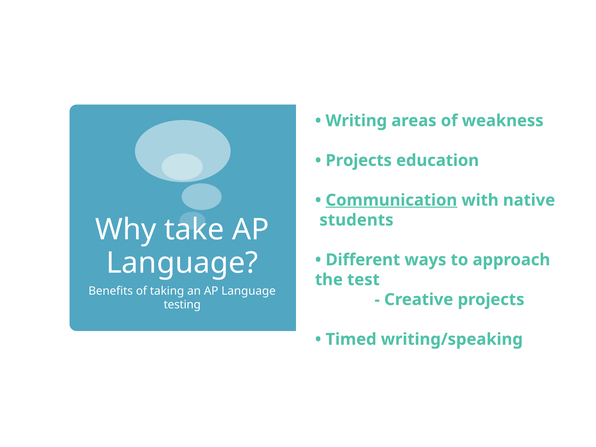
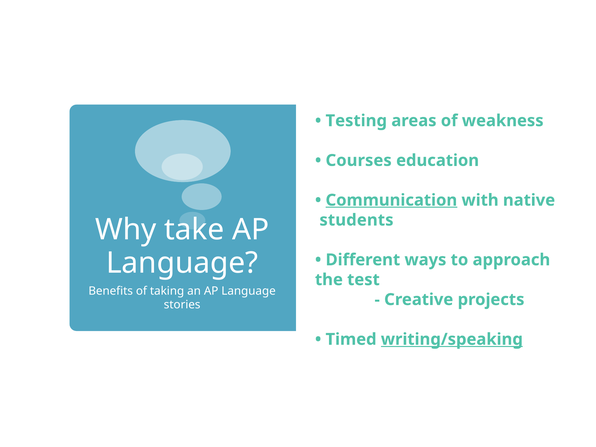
Writing: Writing -> Testing (356, 121)
Projects: Projects -> Courses (359, 160)
testing: testing -> stories (182, 305)
writing/speaking underline: none -> present (452, 339)
